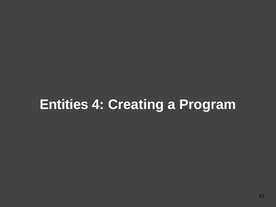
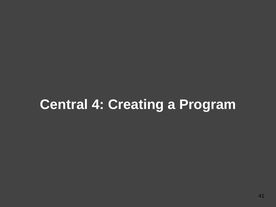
Entities: Entities -> Central (64, 104)
